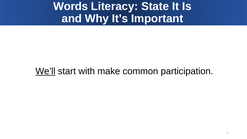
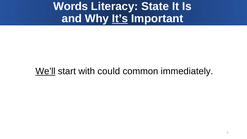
It’s underline: none -> present (120, 19)
make: make -> could (109, 71)
participation: participation -> immediately (187, 71)
